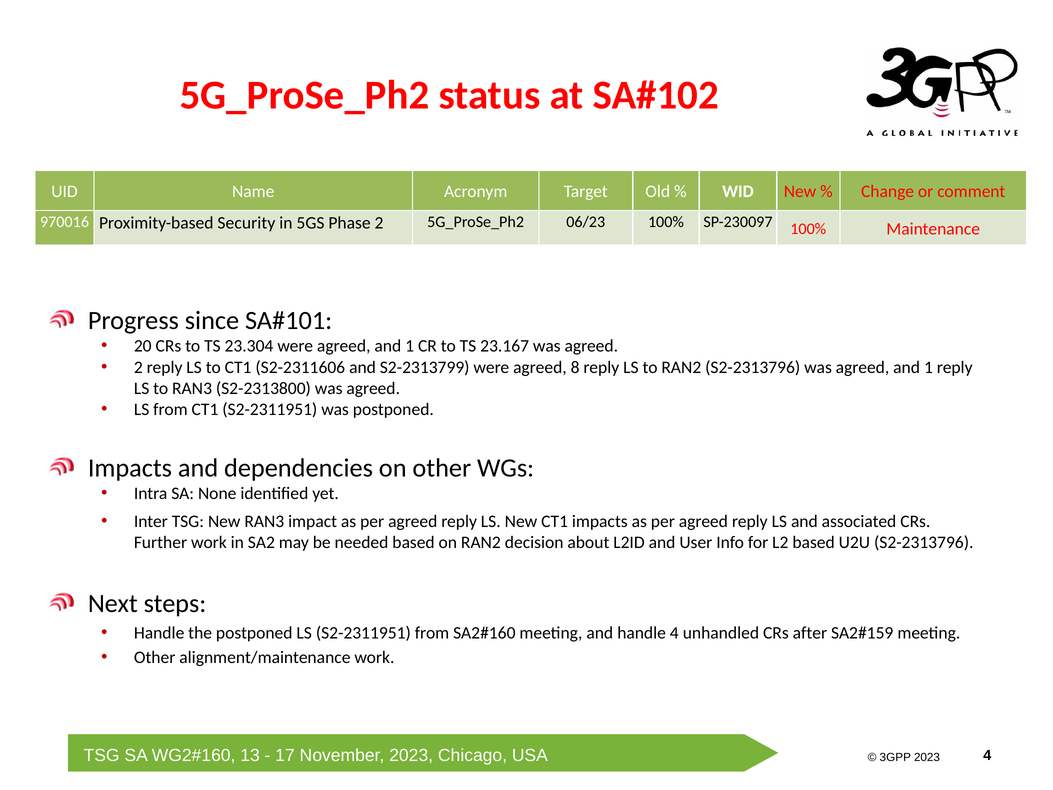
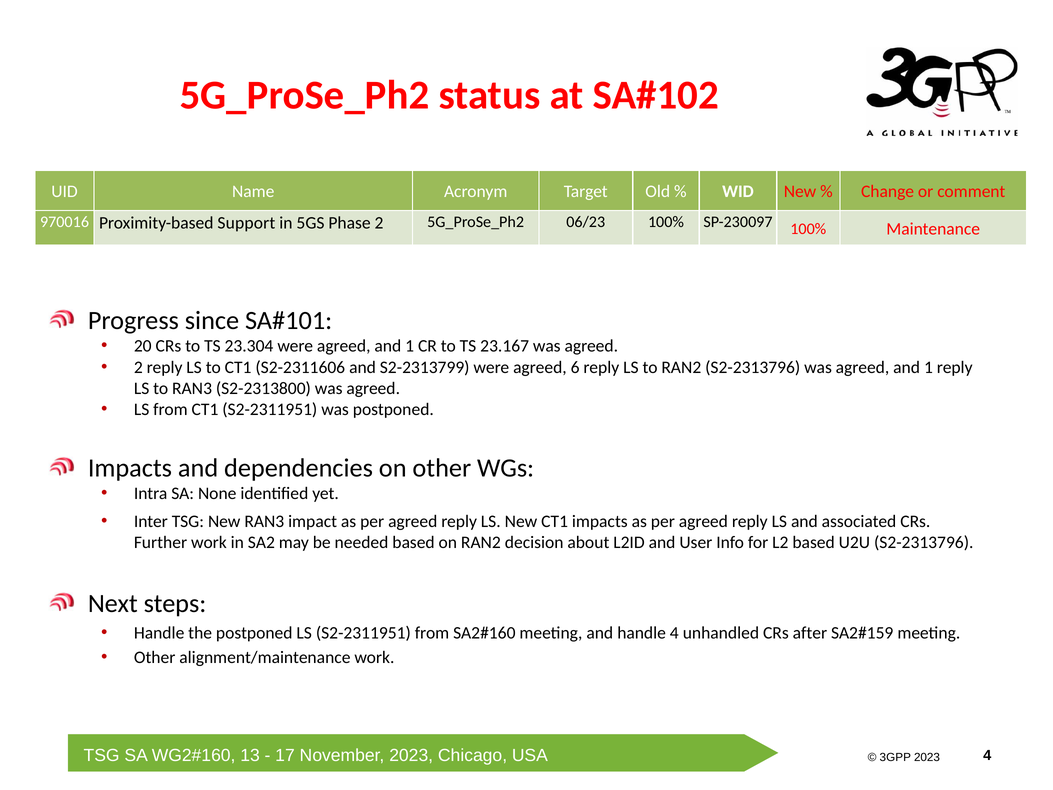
Security: Security -> Support (246, 223)
8: 8 -> 6 (575, 367)
